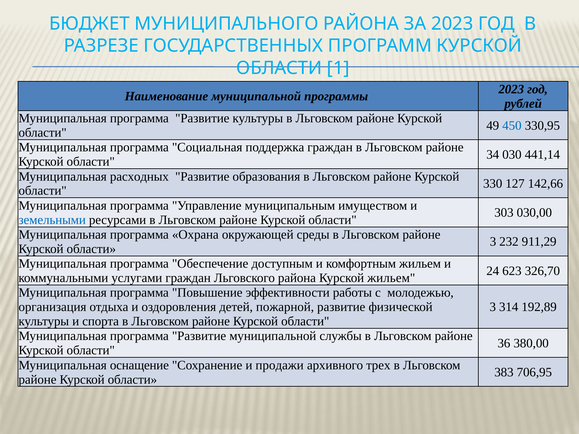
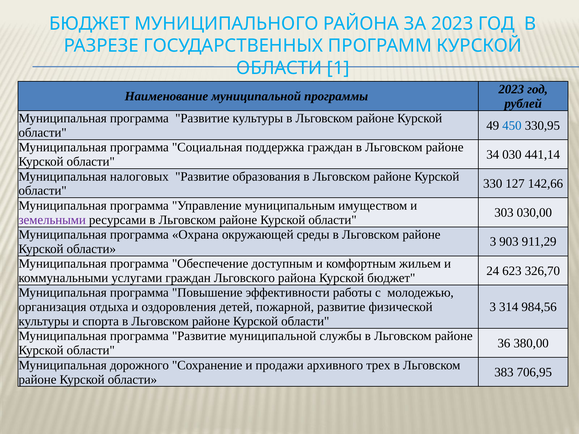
расходных: расходных -> налоговых (139, 177)
земельными colour: blue -> purple (52, 220)
232: 232 -> 903 (509, 242)
Курской жильем: жильем -> бюджет (391, 278)
192,89: 192,89 -> 984,56 (539, 307)
оснащение: оснащение -> дорожного (139, 365)
